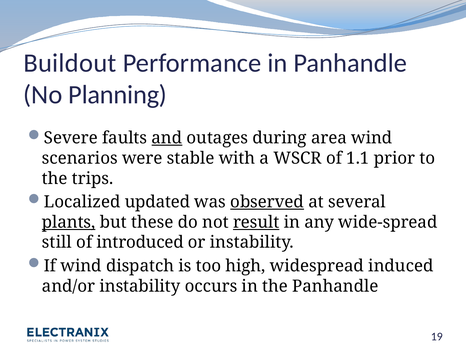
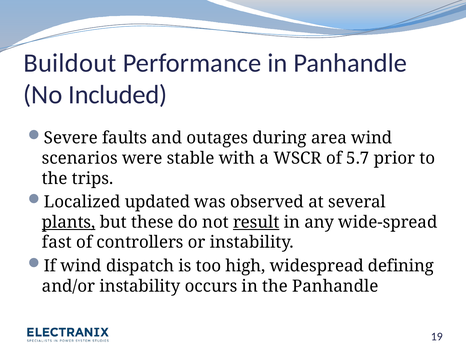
Planning: Planning -> Included (118, 95)
and underline: present -> none (167, 138)
1.1: 1.1 -> 5.7 (358, 158)
observed underline: present -> none (267, 202)
still: still -> fast (57, 242)
introduced: introduced -> controllers (140, 242)
induced: induced -> defining (401, 266)
